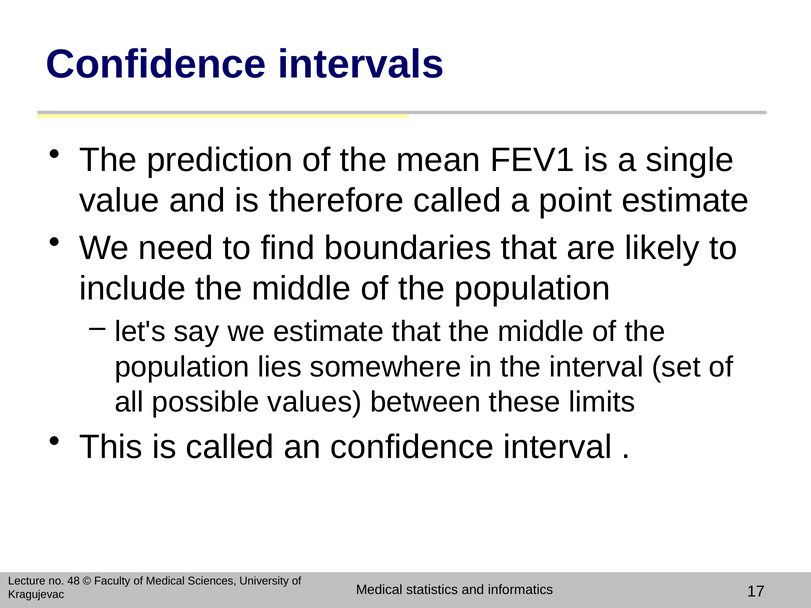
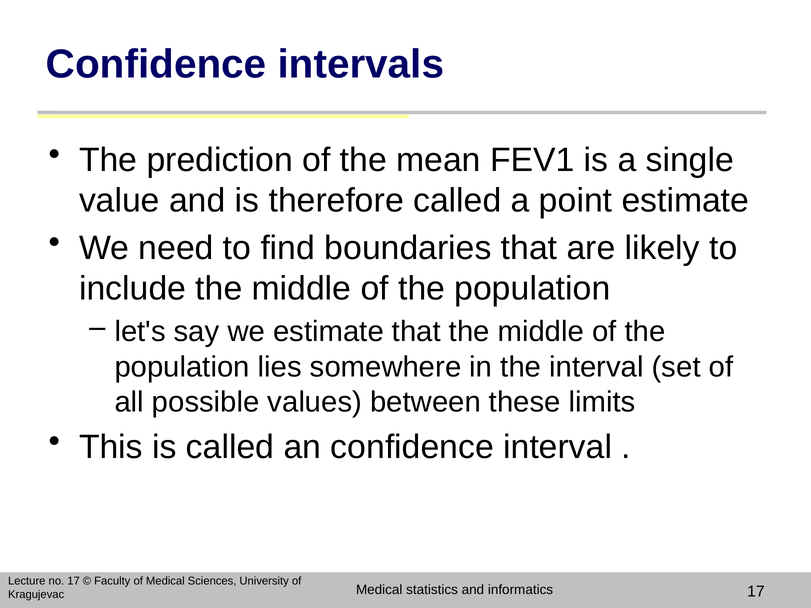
no 48: 48 -> 17 (74, 581)
